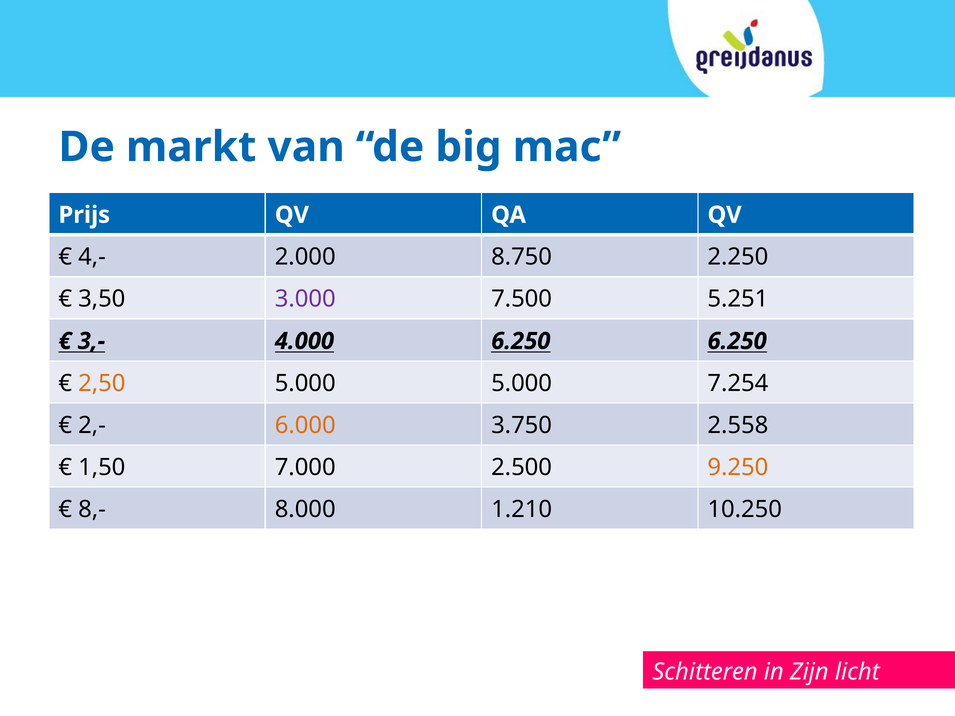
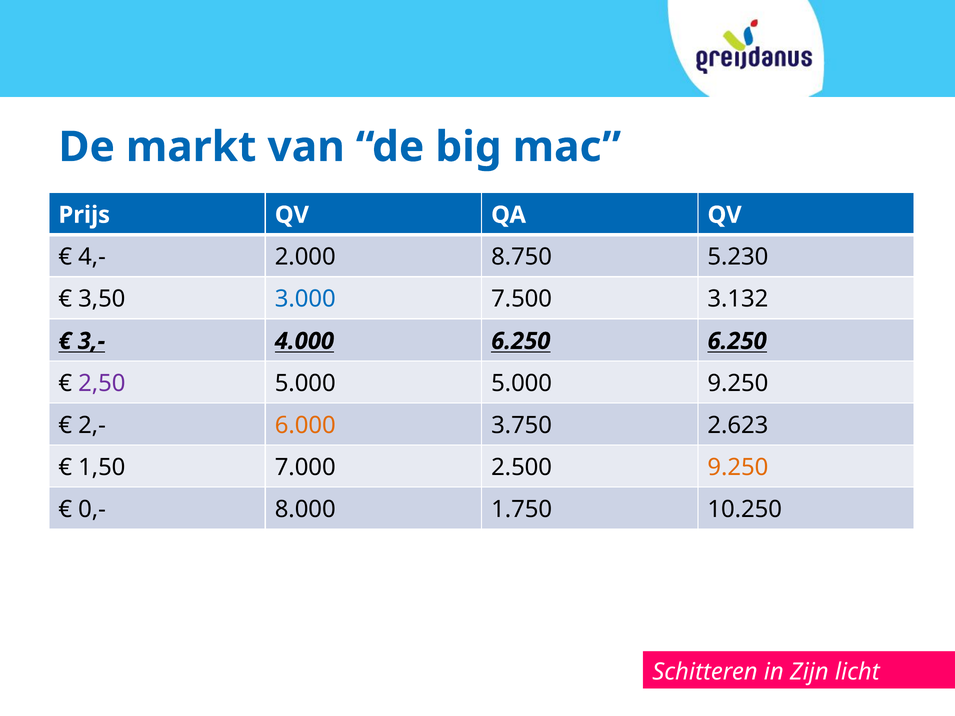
2.250: 2.250 -> 5.230 (738, 257)
3.000 colour: purple -> blue (305, 299)
5.251: 5.251 -> 3.132 (738, 299)
2,50 colour: orange -> purple (102, 383)
5.000 7.254: 7.254 -> 9.250 (738, 383)
2.558: 2.558 -> 2.623 (738, 425)
8,-: 8,- -> 0,- (92, 510)
1.210: 1.210 -> 1.750 (522, 510)
